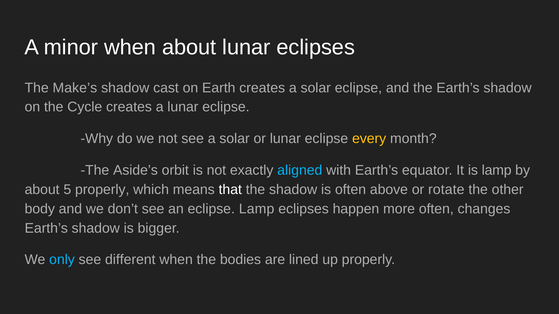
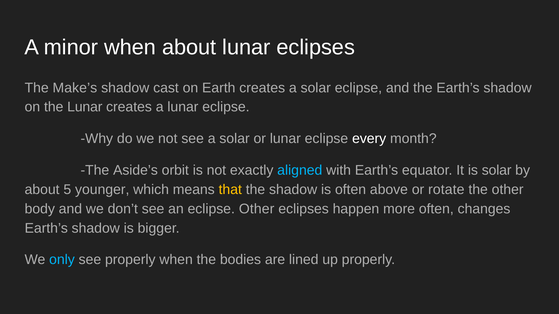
the Cycle: Cycle -> Lunar (85, 107)
every colour: yellow -> white (369, 139)
is lamp: lamp -> solar (497, 171)
5 properly: properly -> younger (102, 190)
that colour: white -> yellow (230, 190)
eclipse Lamp: Lamp -> Other (257, 209)
see different: different -> properly (130, 260)
